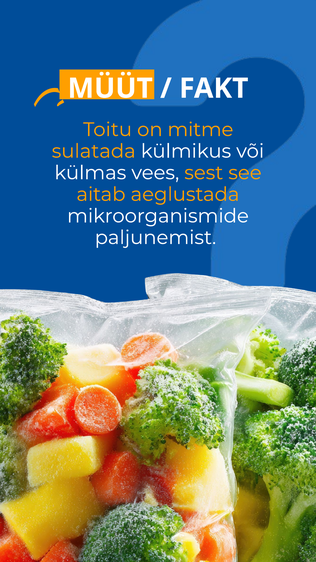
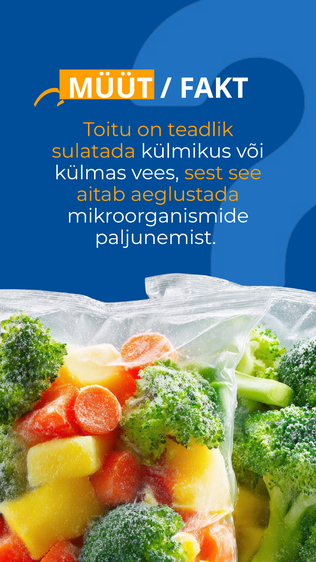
mitme: mitme -> teadlik (200, 130)
